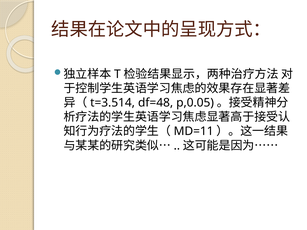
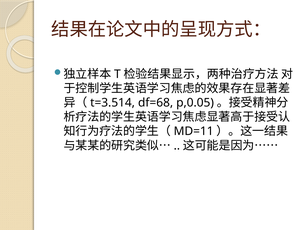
df=48: df=48 -> df=68 (156, 103)
